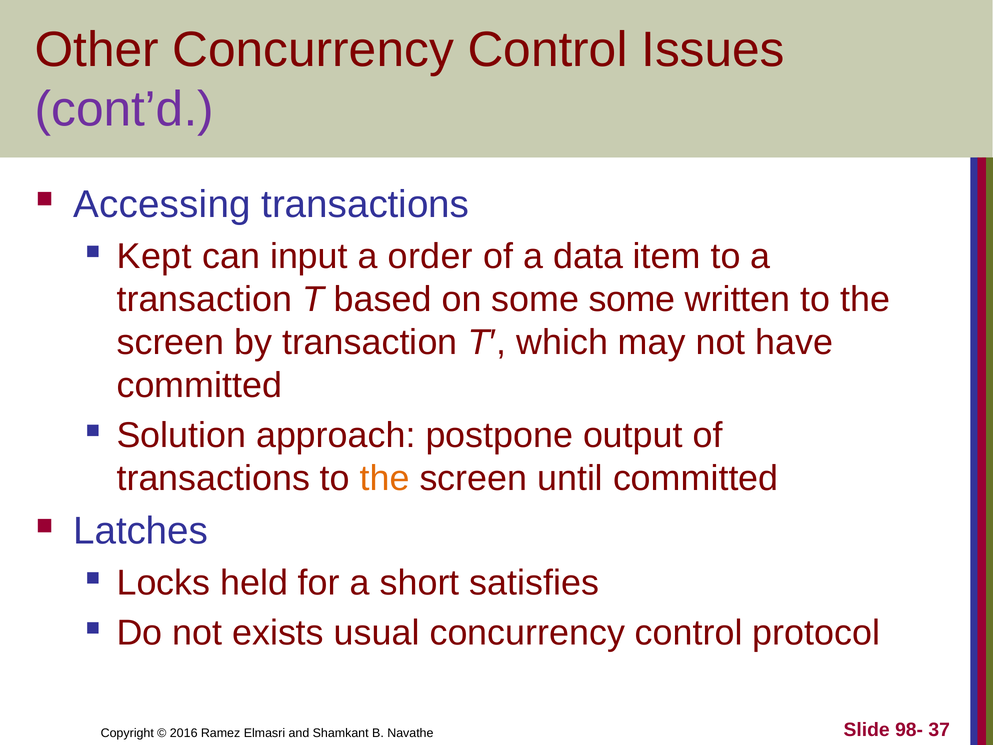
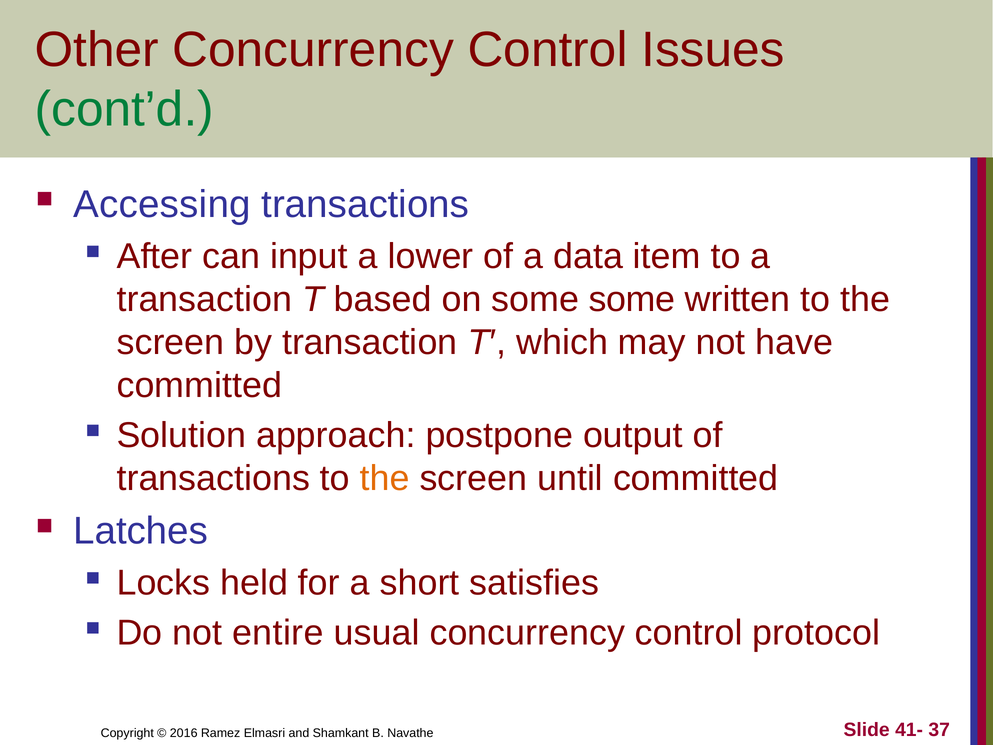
cont’d colour: purple -> green (124, 109)
Kept: Kept -> After (154, 256)
order: order -> lower (431, 256)
exists: exists -> entire (278, 633)
98-: 98- -> 41- (909, 730)
